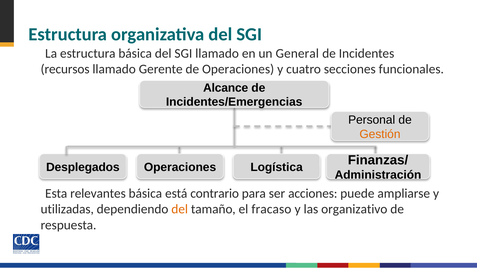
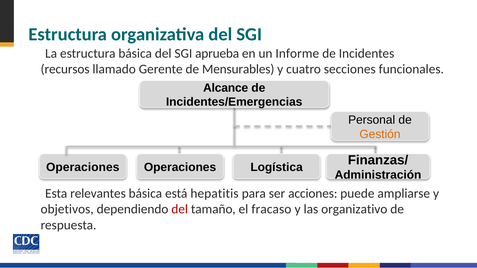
SGI llamado: llamado -> aprueba (217, 53)
General: General -> Informe (297, 53)
de Operaciones: Operaciones -> Mensurables (238, 69)
Desplegados: Desplegados -> Operaciones (83, 167)
contrario: contrario -> hepatitis (215, 194)
utilizadas: utilizadas -> objetivos (67, 210)
del colour: orange -> red (180, 210)
